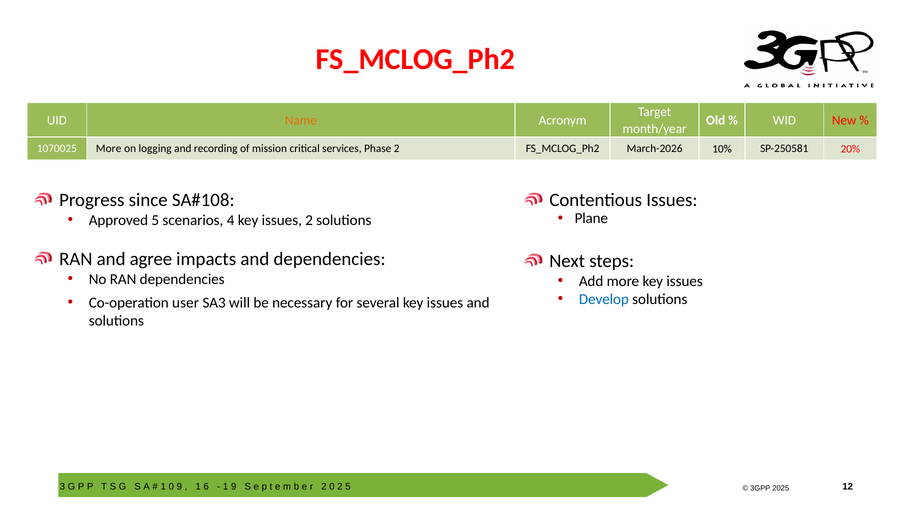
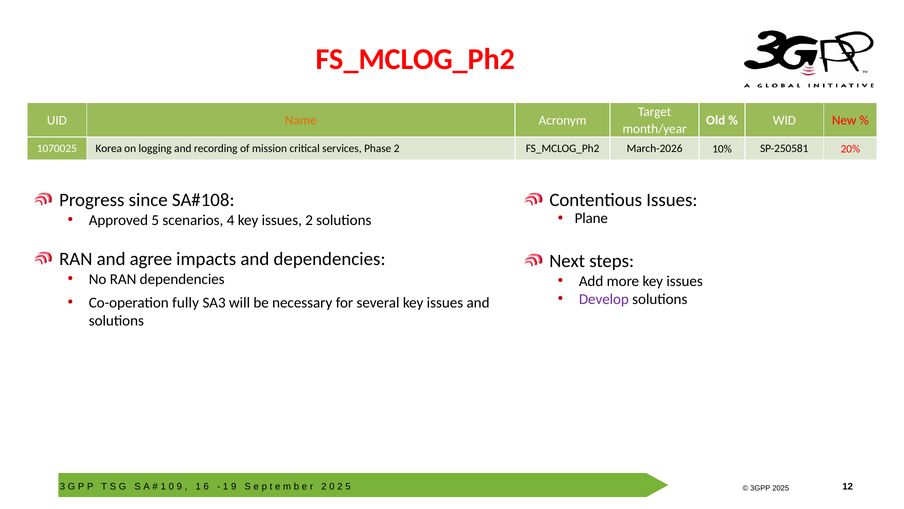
1070025 More: More -> Korea (109, 148)
Develop colour: blue -> purple (604, 299)
user: user -> fully (186, 303)
